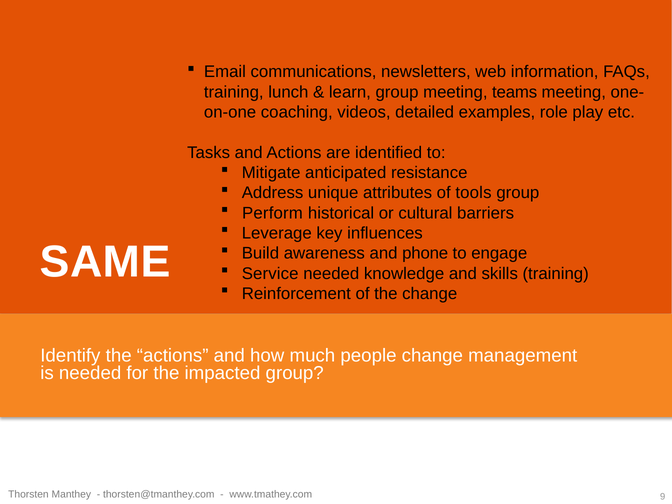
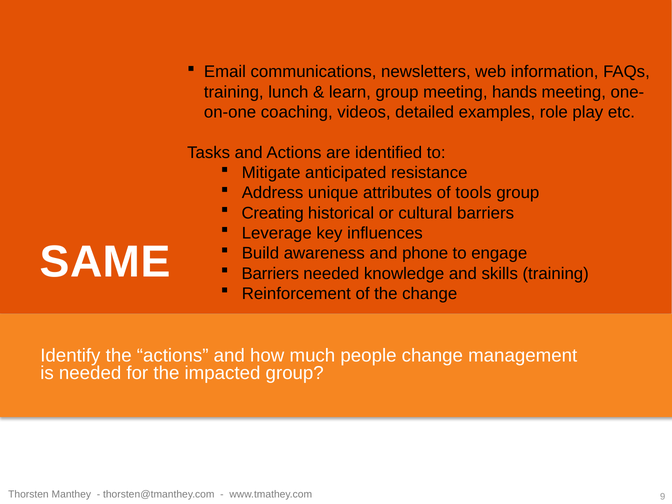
teams: teams -> hands (515, 92)
Perform: Perform -> Creating (273, 213)
Service: Service -> Barriers (270, 274)
